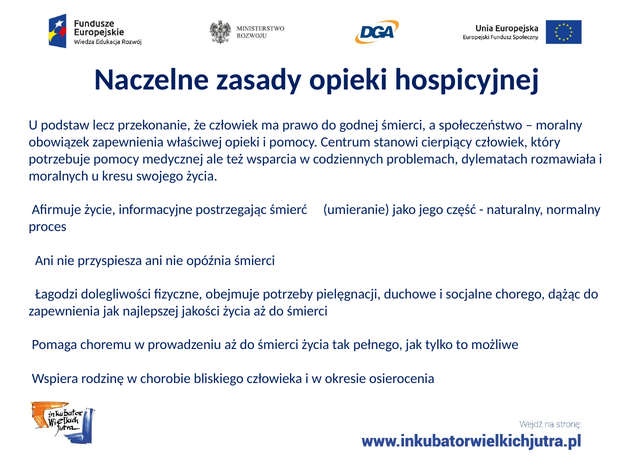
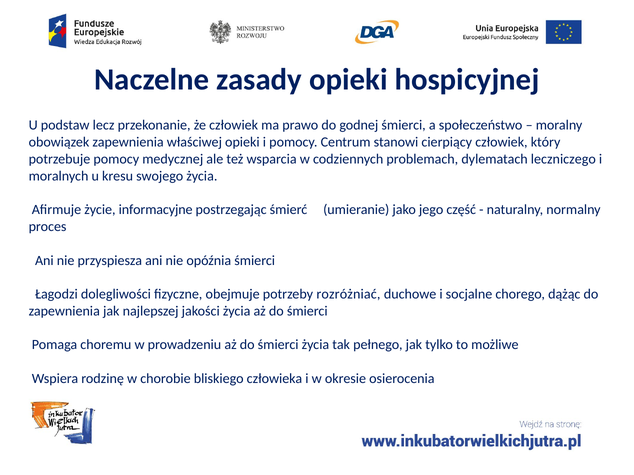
rozmawiała: rozmawiała -> leczniczego (563, 159)
pielęgnacji: pielęgnacji -> rozróżniać (348, 294)
